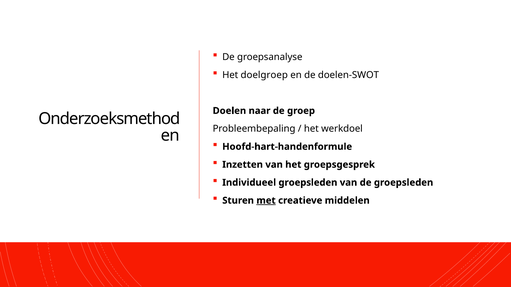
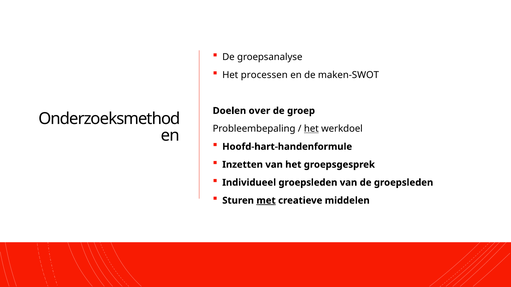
doelgroep: doelgroep -> processen (264, 75)
doelen-SWOT: doelen-SWOT -> maken-SWOT (348, 75)
naar: naar -> over (259, 111)
het underline: none -> present (311, 129)
